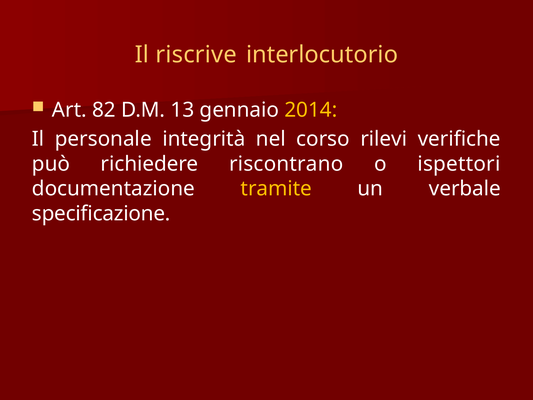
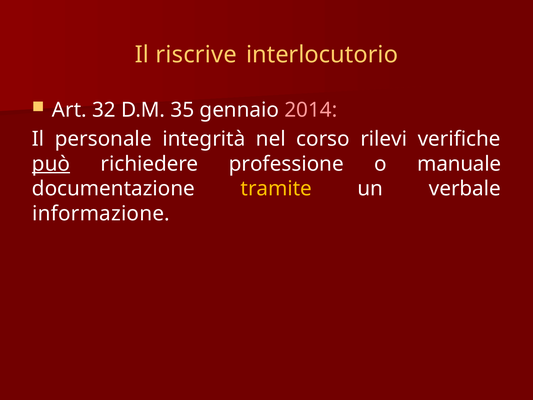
82: 82 -> 32 (104, 110)
13: 13 -> 35 (182, 110)
2014 colour: yellow -> pink (311, 110)
può underline: none -> present (51, 164)
riscontrano: riscontrano -> professione (286, 164)
ispettori: ispettori -> manuale (459, 164)
specificazione: specificazione -> informazione (101, 214)
